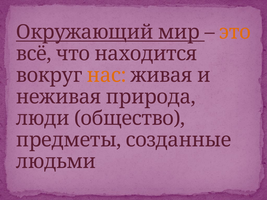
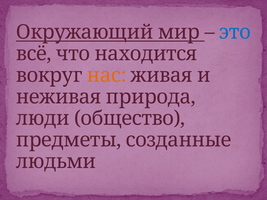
это colour: orange -> blue (235, 32)
